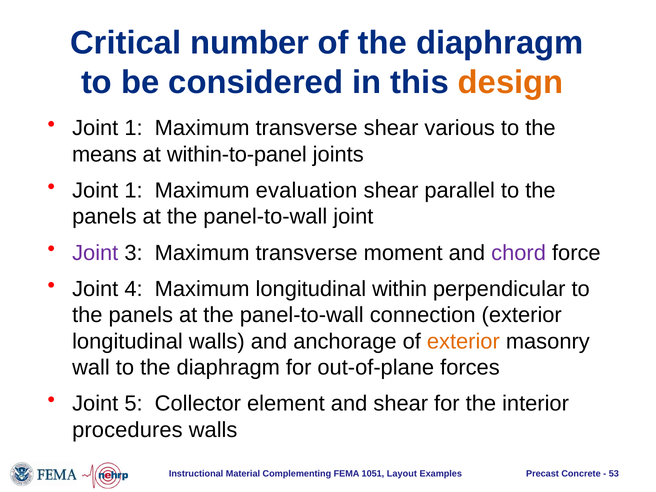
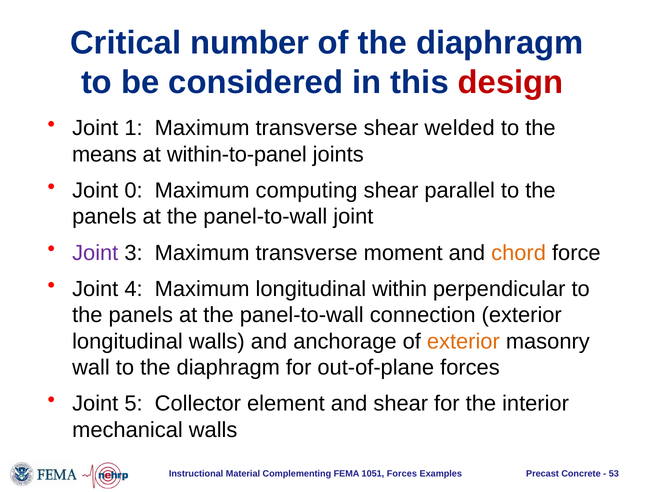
design colour: orange -> red (511, 82)
various: various -> welded (460, 128)
1: 1 -> 0 (134, 191)
evaluation: evaluation -> computing (307, 191)
chord colour: purple -> orange (519, 253)
procedures: procedures -> mechanical (127, 430)
Layout: Layout -> Forces (402, 474)
